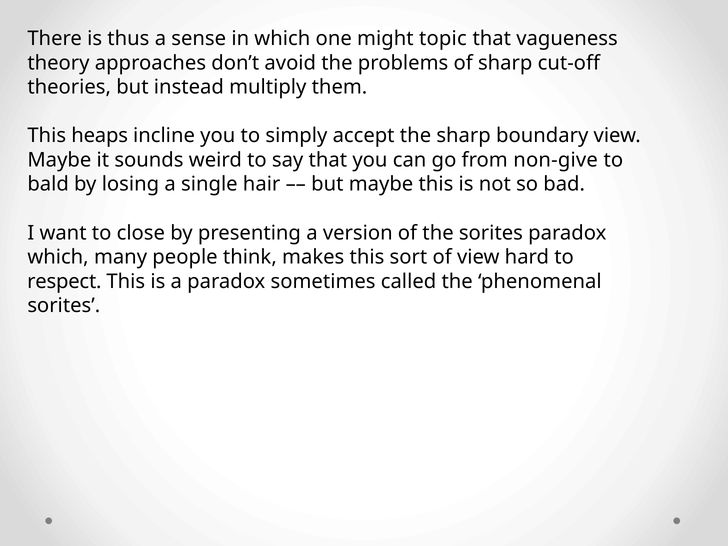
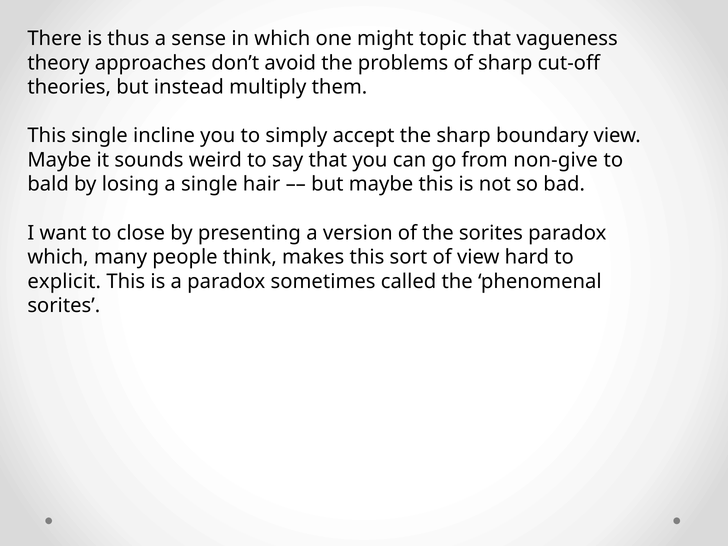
This heaps: heaps -> single (100, 136)
respect: respect -> explicit (64, 281)
